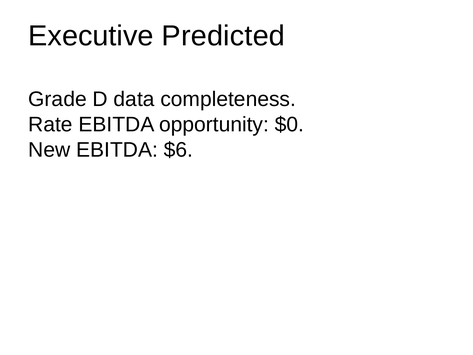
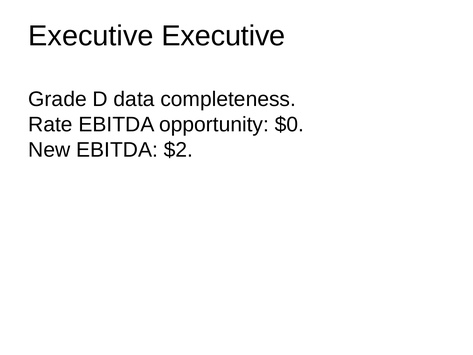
Executive Predicted: Predicted -> Executive (223, 36)
$6: $6 -> $2 (178, 150)
